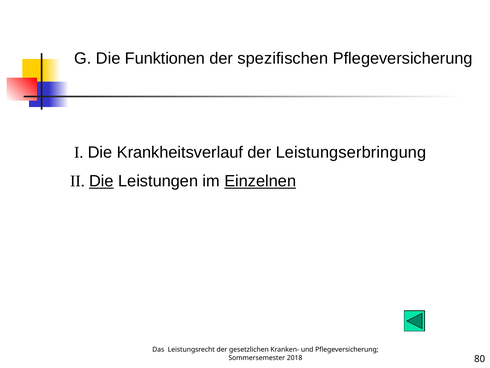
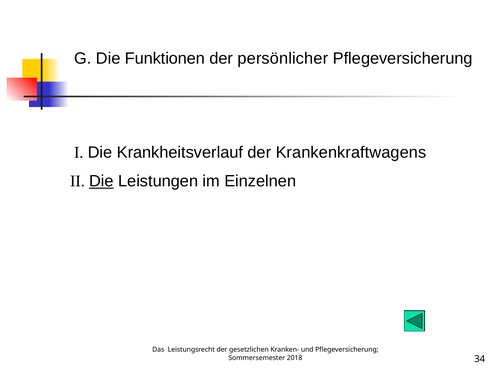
spezifischen: spezifischen -> persönlicher (283, 58)
Leistungserbringung: Leistungserbringung -> Krankenkraftwagens (351, 152)
Einzelnen underline: present -> none (260, 181)
80: 80 -> 34 (480, 358)
